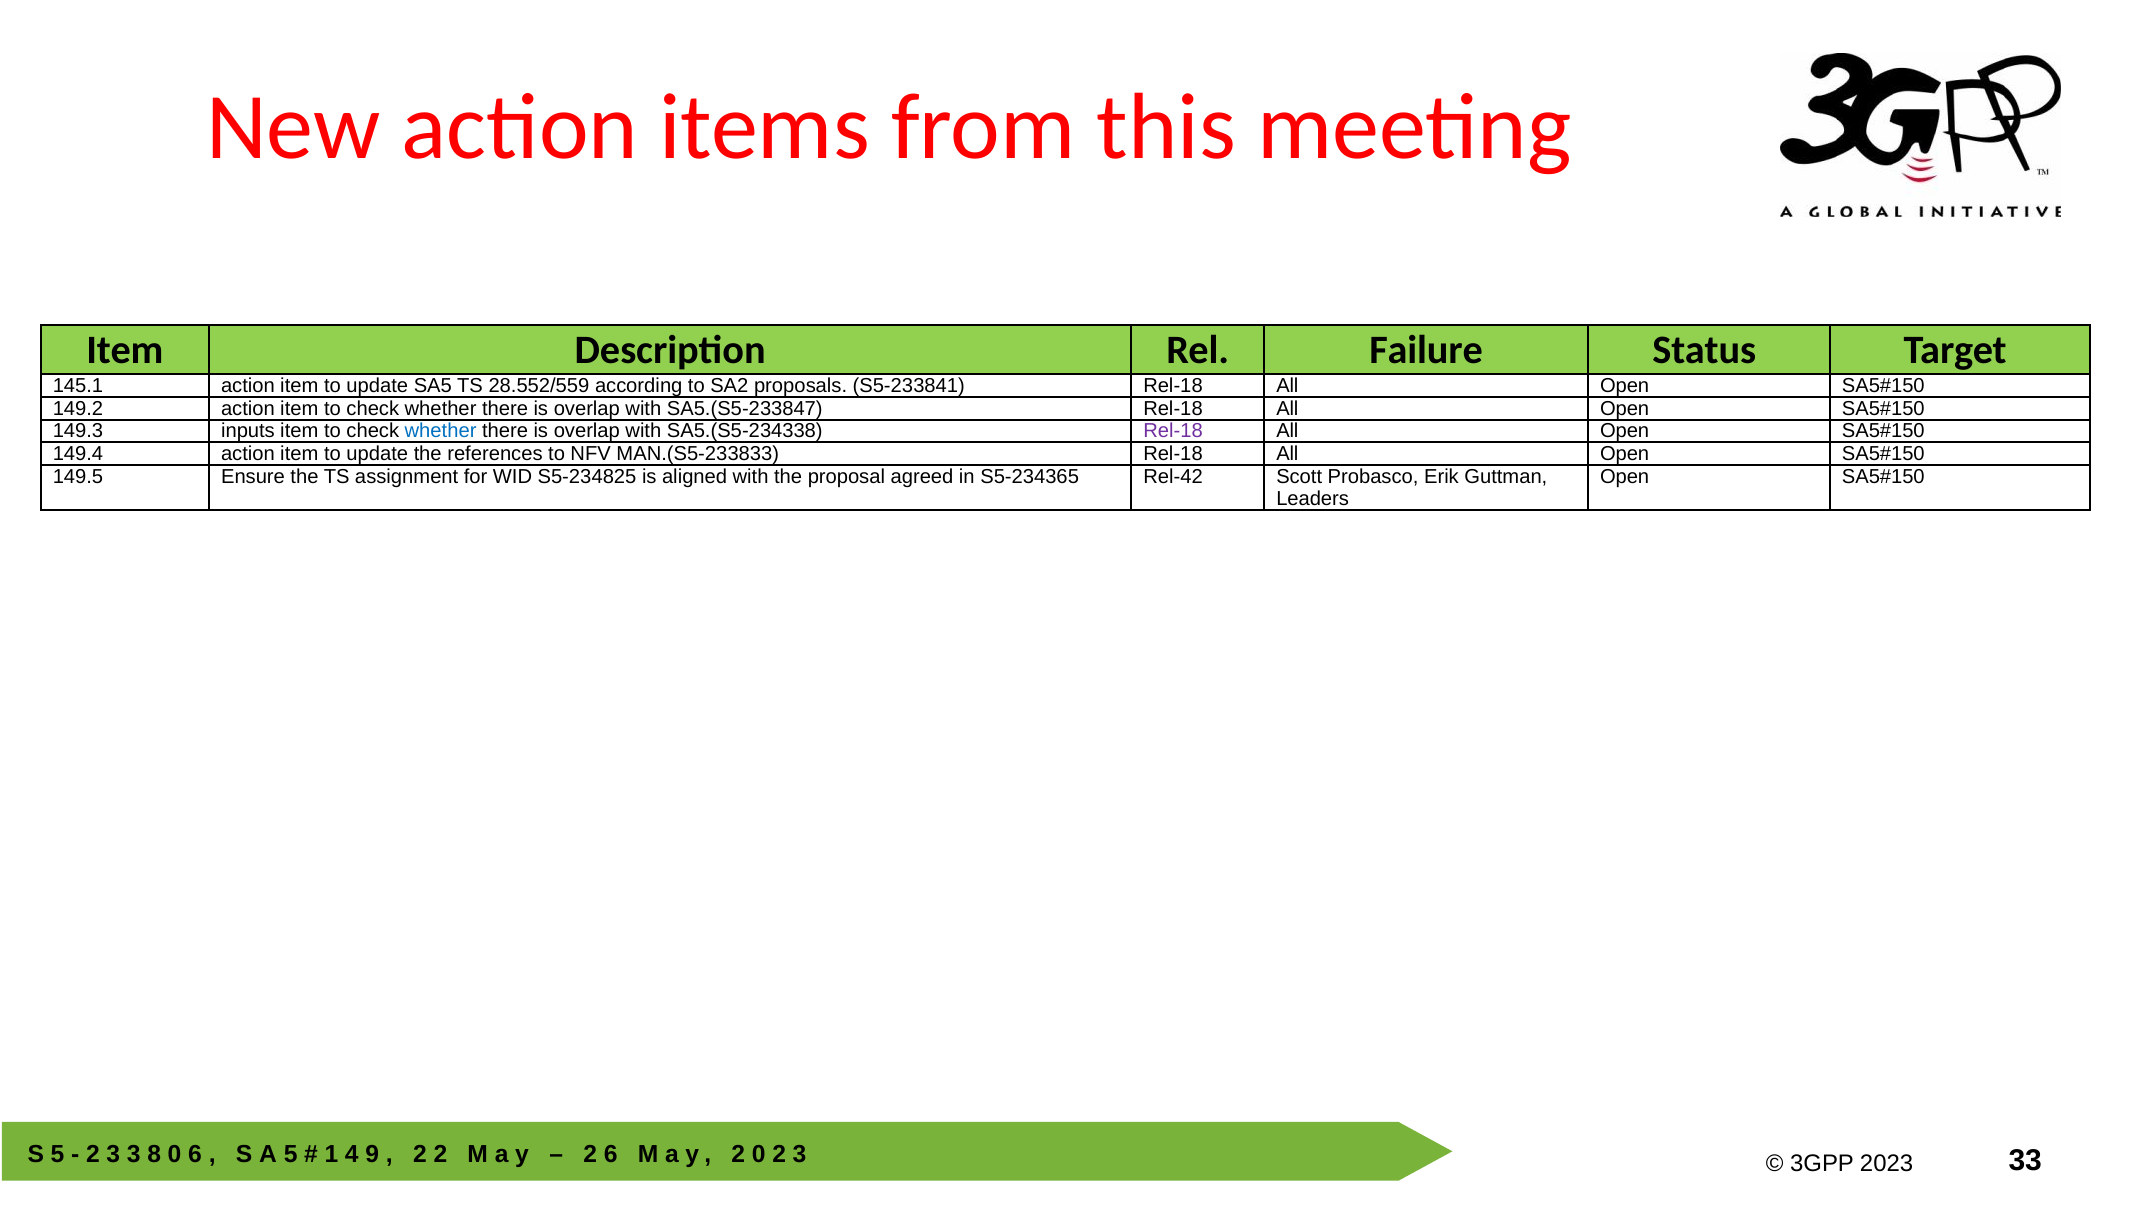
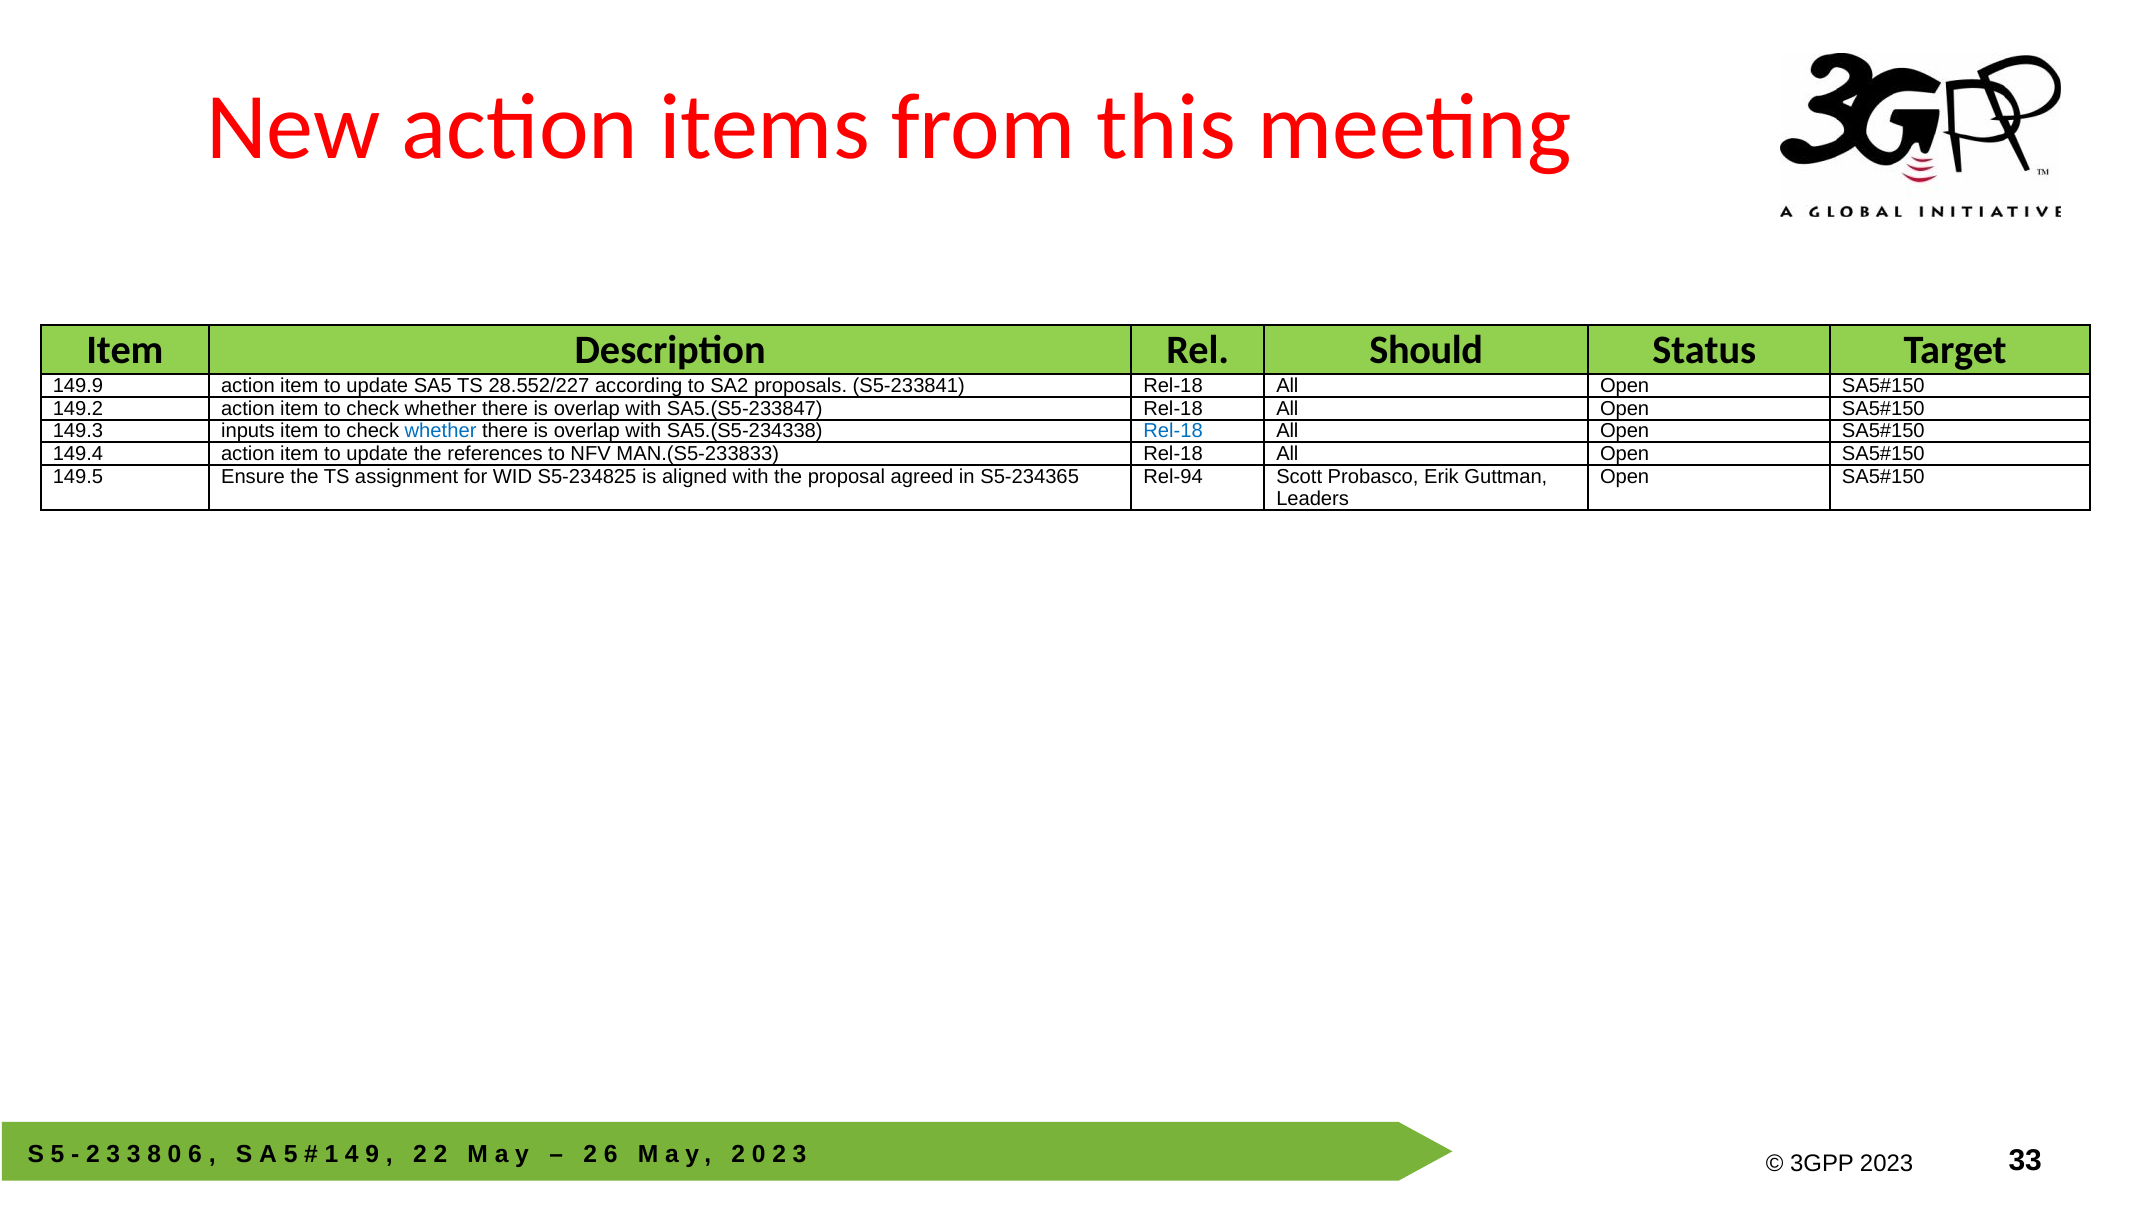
Failure: Failure -> Should (1426, 350)
145.1: 145.1 -> 149.9 (78, 386)
28.552/559: 28.552/559 -> 28.552/227 (539, 386)
Rel-18 colour: purple -> blue (1173, 431)
Rel-42: Rel-42 -> Rel-94 (1173, 477)
